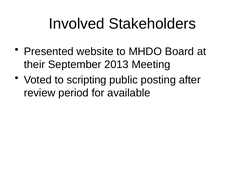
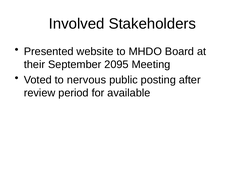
2013: 2013 -> 2095 (117, 64)
scripting: scripting -> nervous (87, 80)
